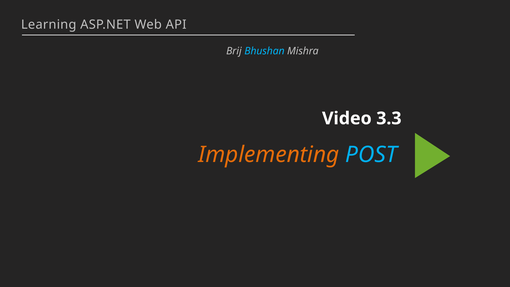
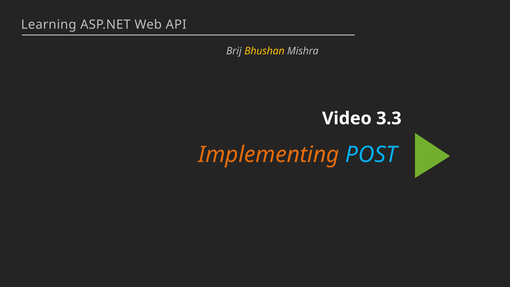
Bhushan colour: light blue -> yellow (264, 51)
